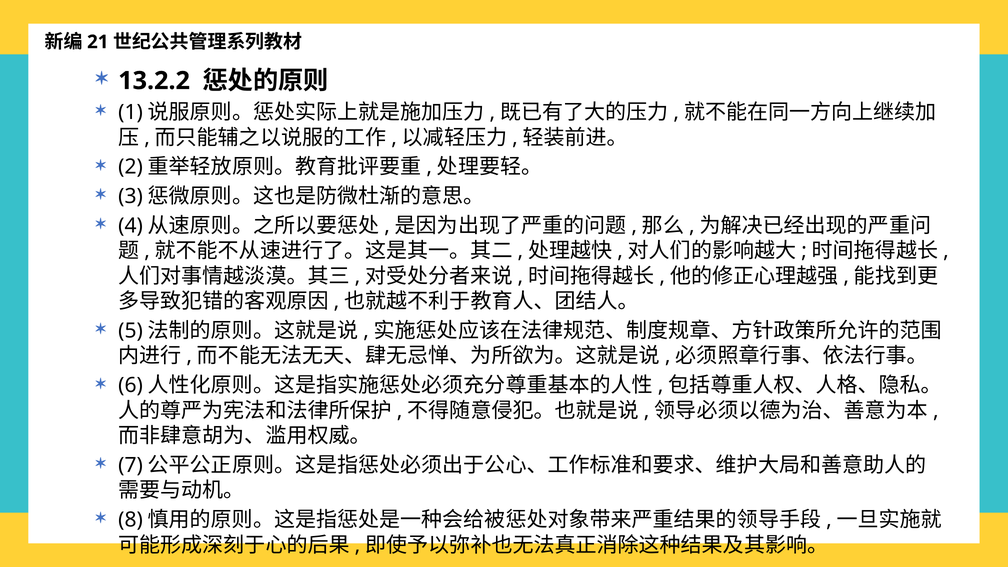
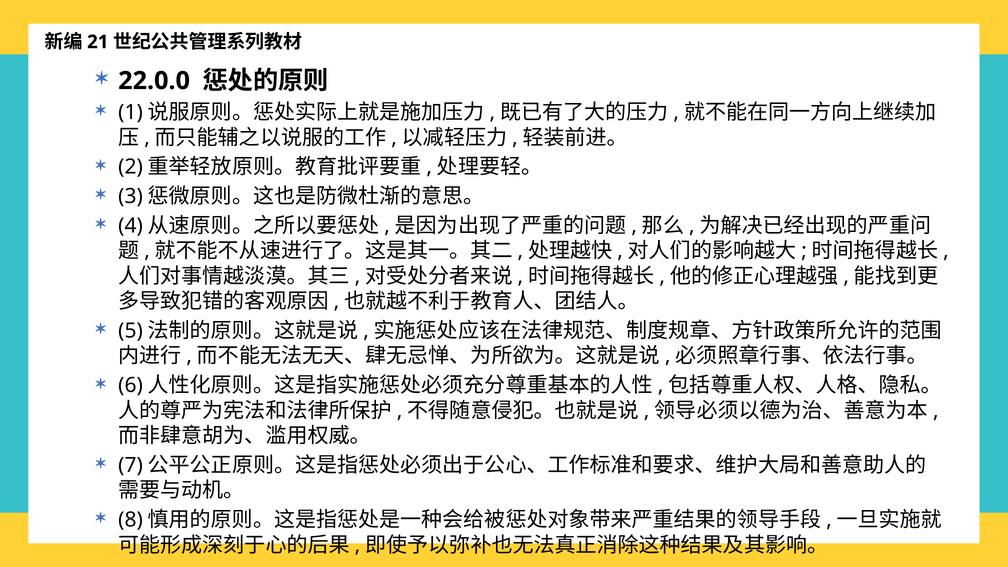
13.2.2: 13.2.2 -> 22.0.0 (154, 81)
